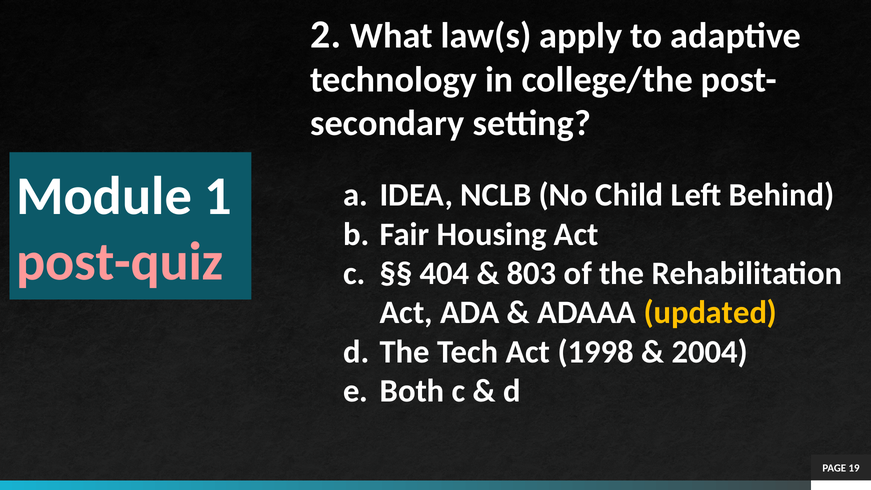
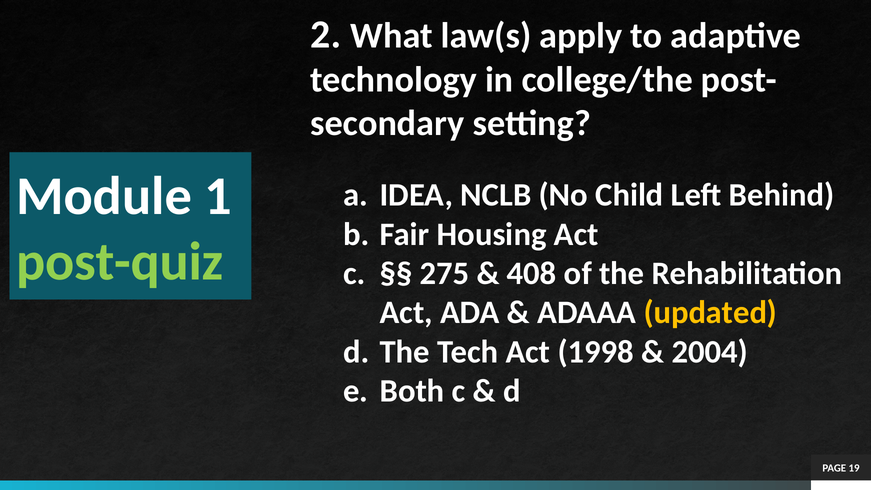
post-quiz colour: pink -> light green (120, 262)
404: 404 -> 275 (444, 273)
803: 803 -> 408 (532, 273)
